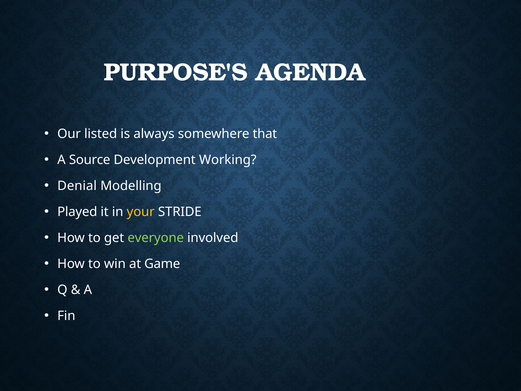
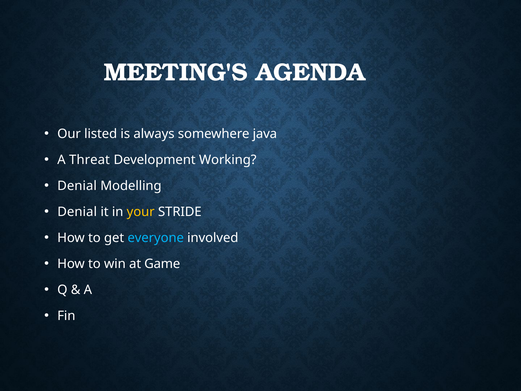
PURPOSE'S: PURPOSE'S -> MEETING'S (176, 72)
that: that -> java (265, 134)
Source: Source -> Threat (89, 160)
Played: Played -> Denial (77, 212)
everyone colour: light green -> light blue (156, 238)
